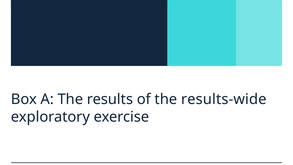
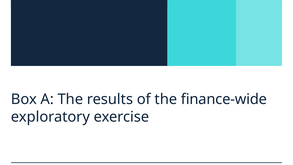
results-wide: results-wide -> finance-wide (224, 99)
